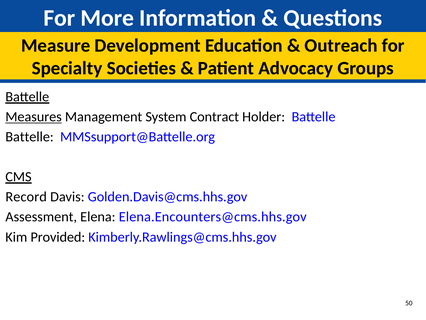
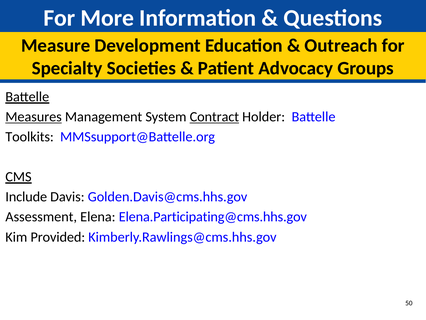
Contract underline: none -> present (214, 117)
Battelle: Battelle -> Toolkits (30, 137)
Record: Record -> Include (26, 196)
Elena.Encounters@cms.hhs.gov: Elena.Encounters@cms.hhs.gov -> Elena.Participating@cms.hhs.gov (213, 217)
